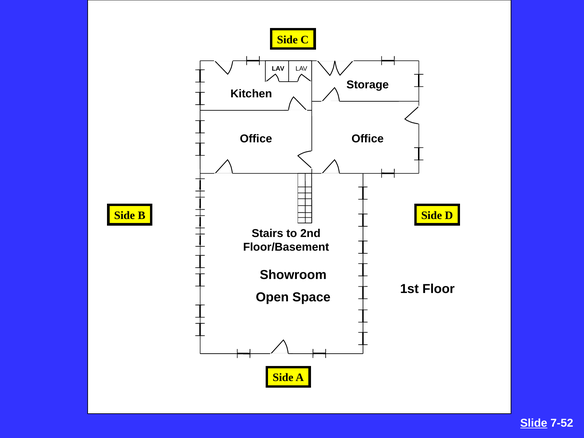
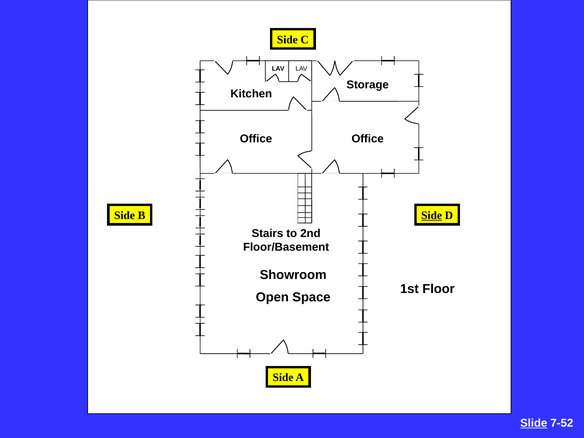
Side underline: none -> present (432, 215)
